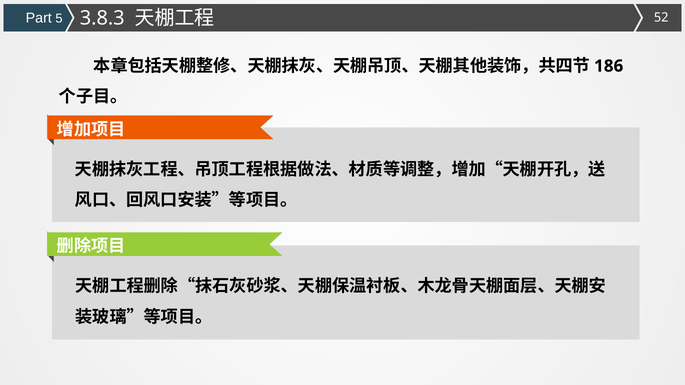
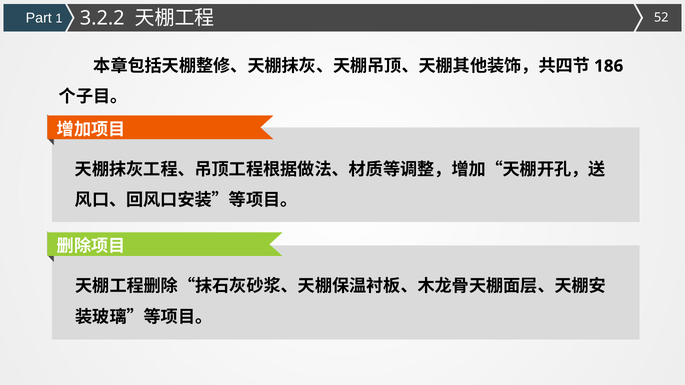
5: 5 -> 1 (59, 19)
3.8.3: 3.8.3 -> 3.2.2 (102, 18)
